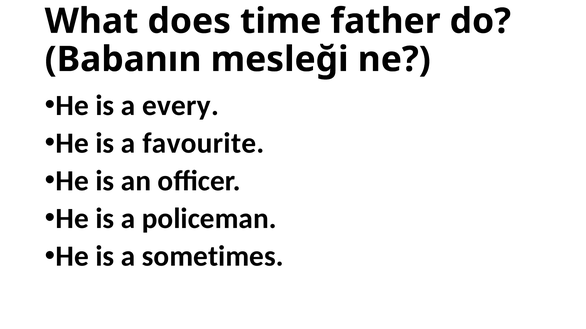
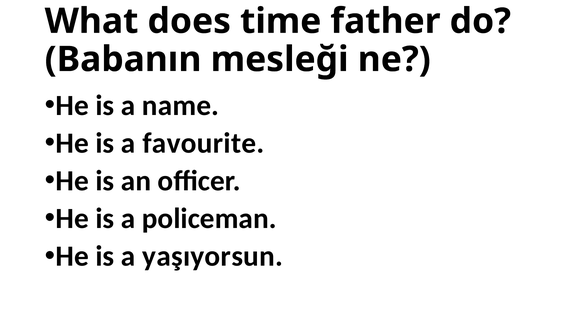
every: every -> name (181, 106)
sometimes: sometimes -> yaşıyorsun (213, 257)
